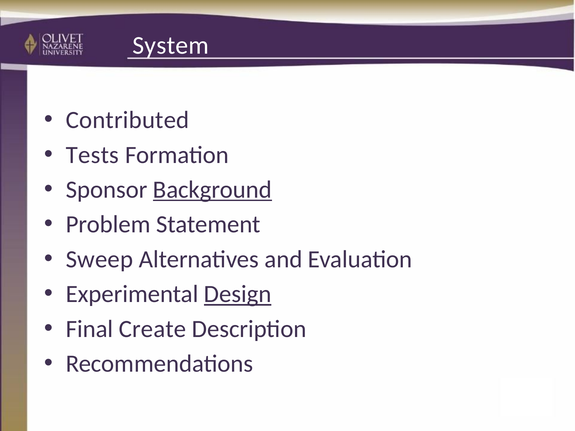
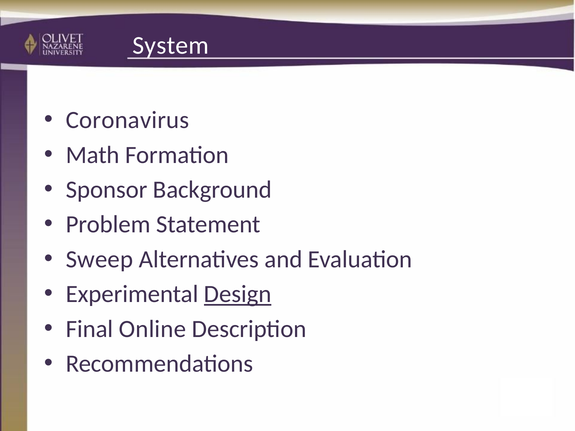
Contributed: Contributed -> Coronavirus (128, 120)
Tests: Tests -> Math (93, 155)
Background underline: present -> none (212, 190)
Create: Create -> Online (152, 329)
